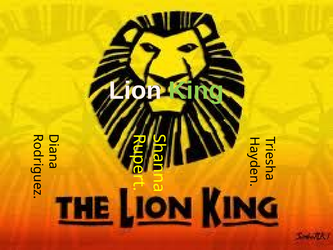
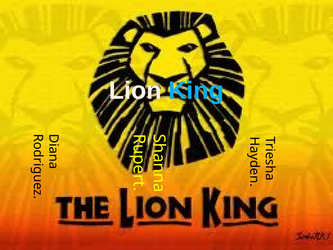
King colour: light green -> light blue (196, 91)
